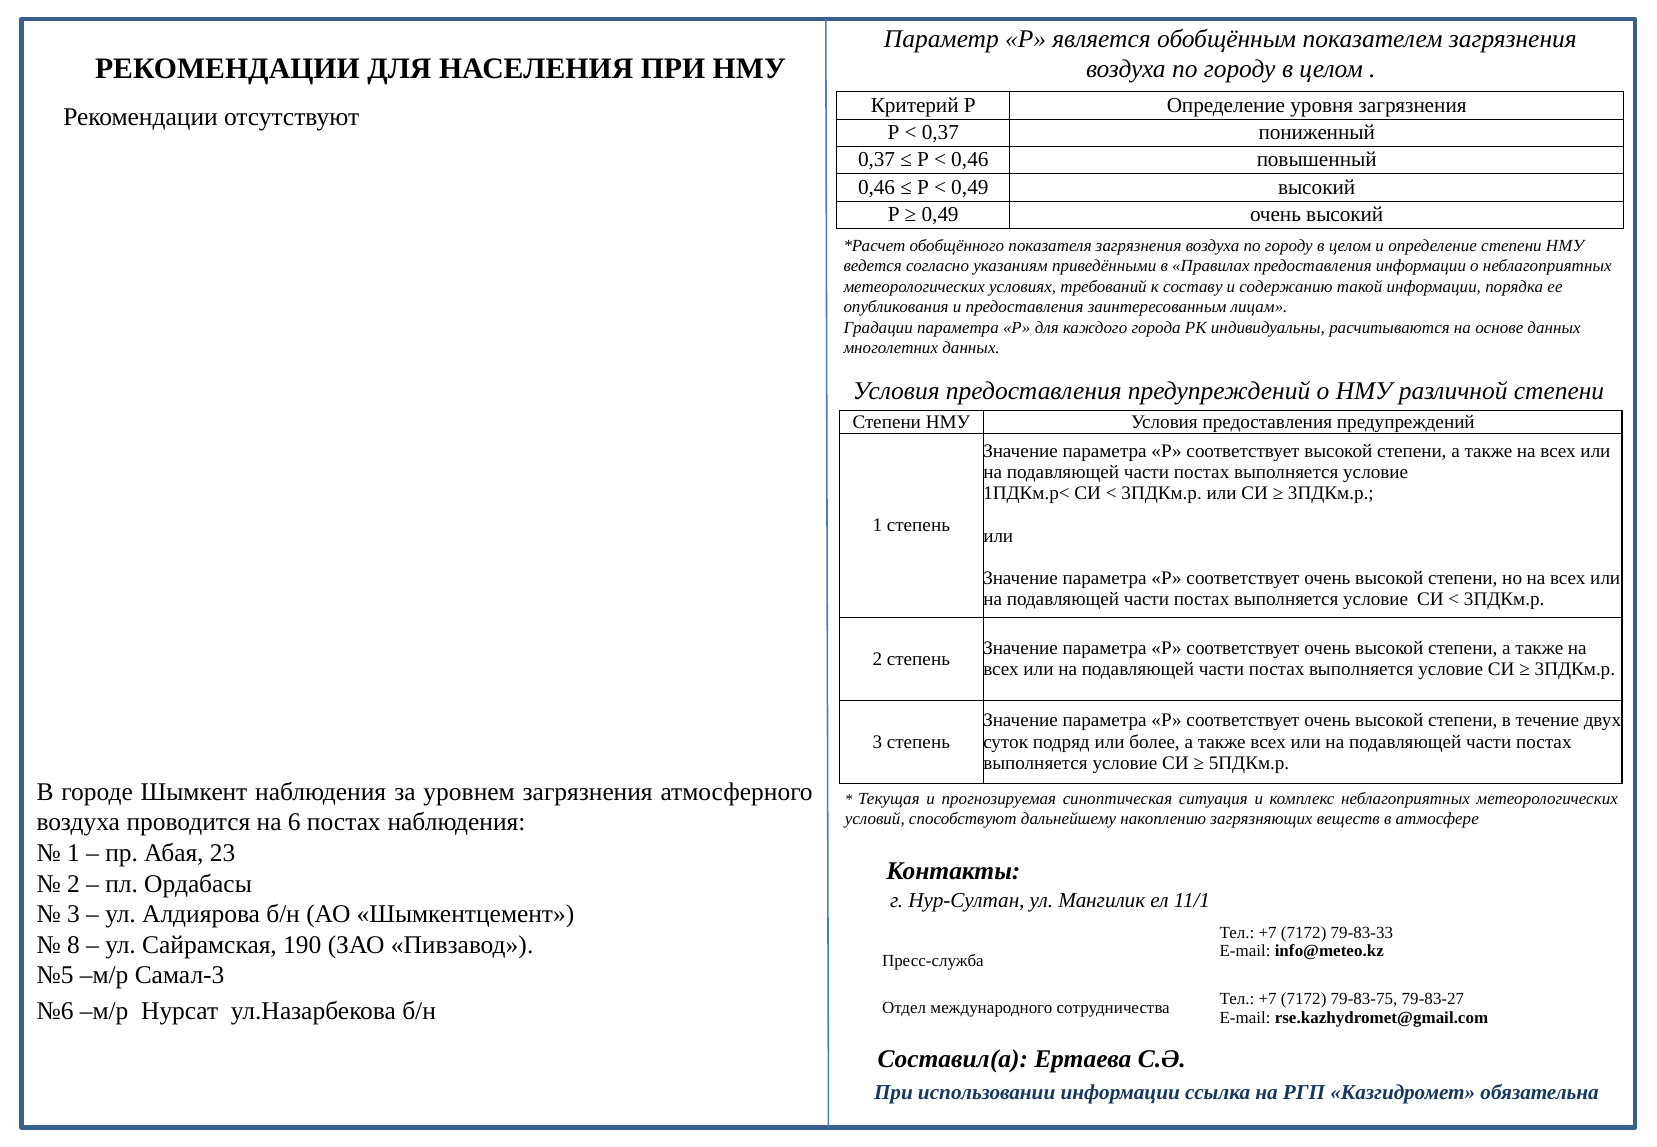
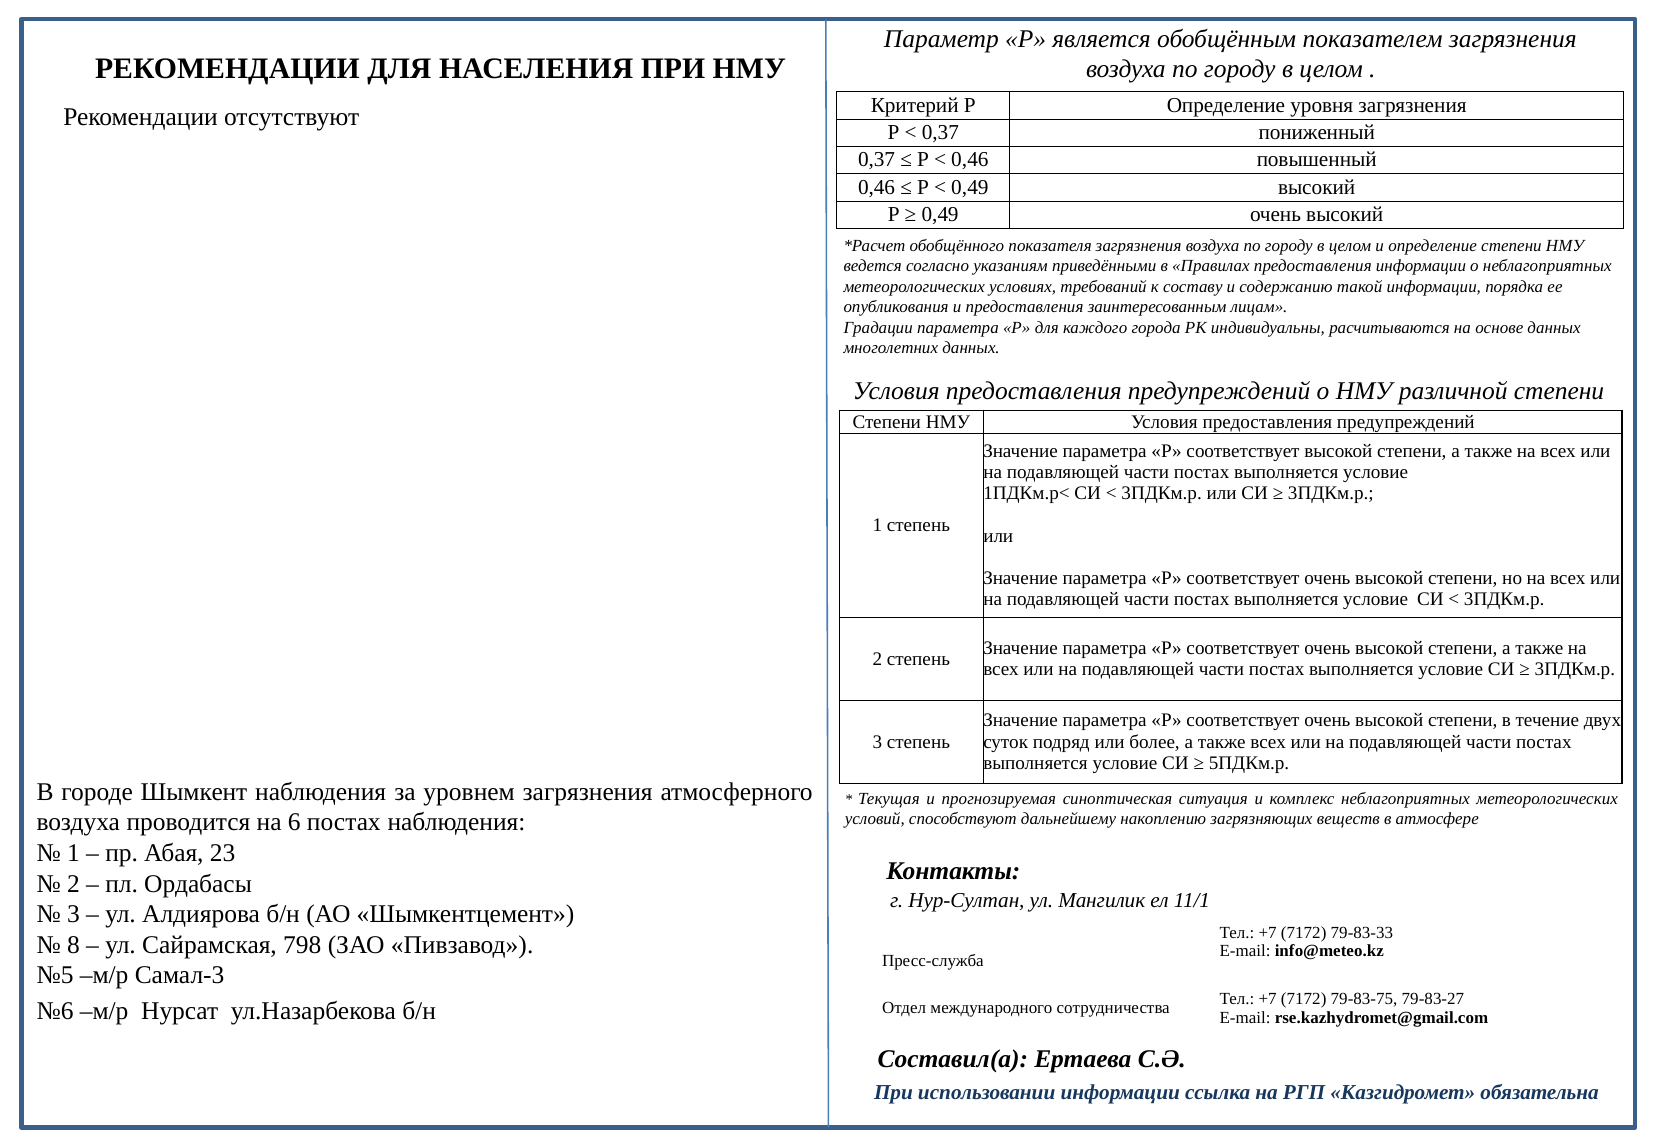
190: 190 -> 798 (302, 945)
